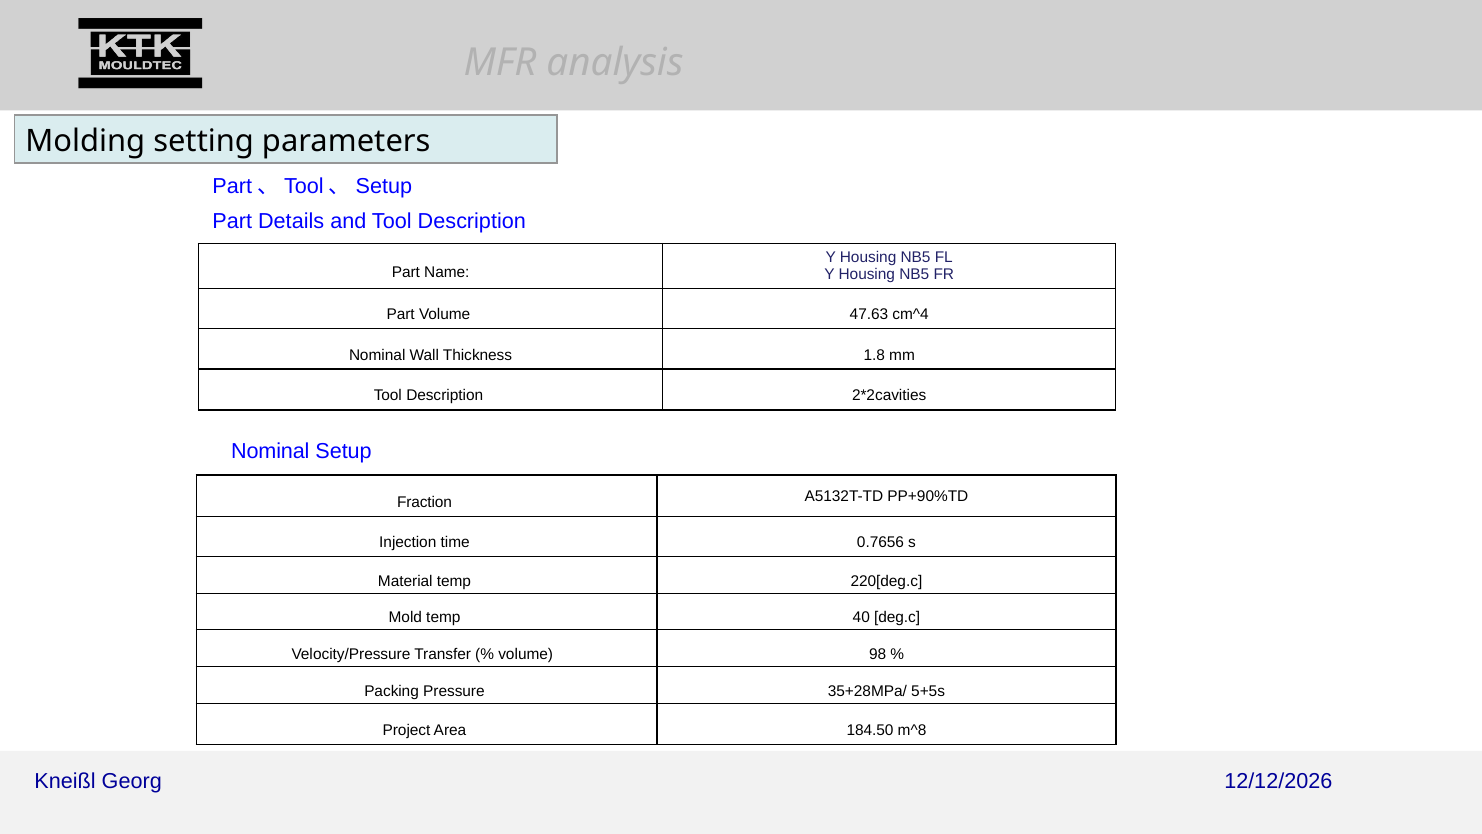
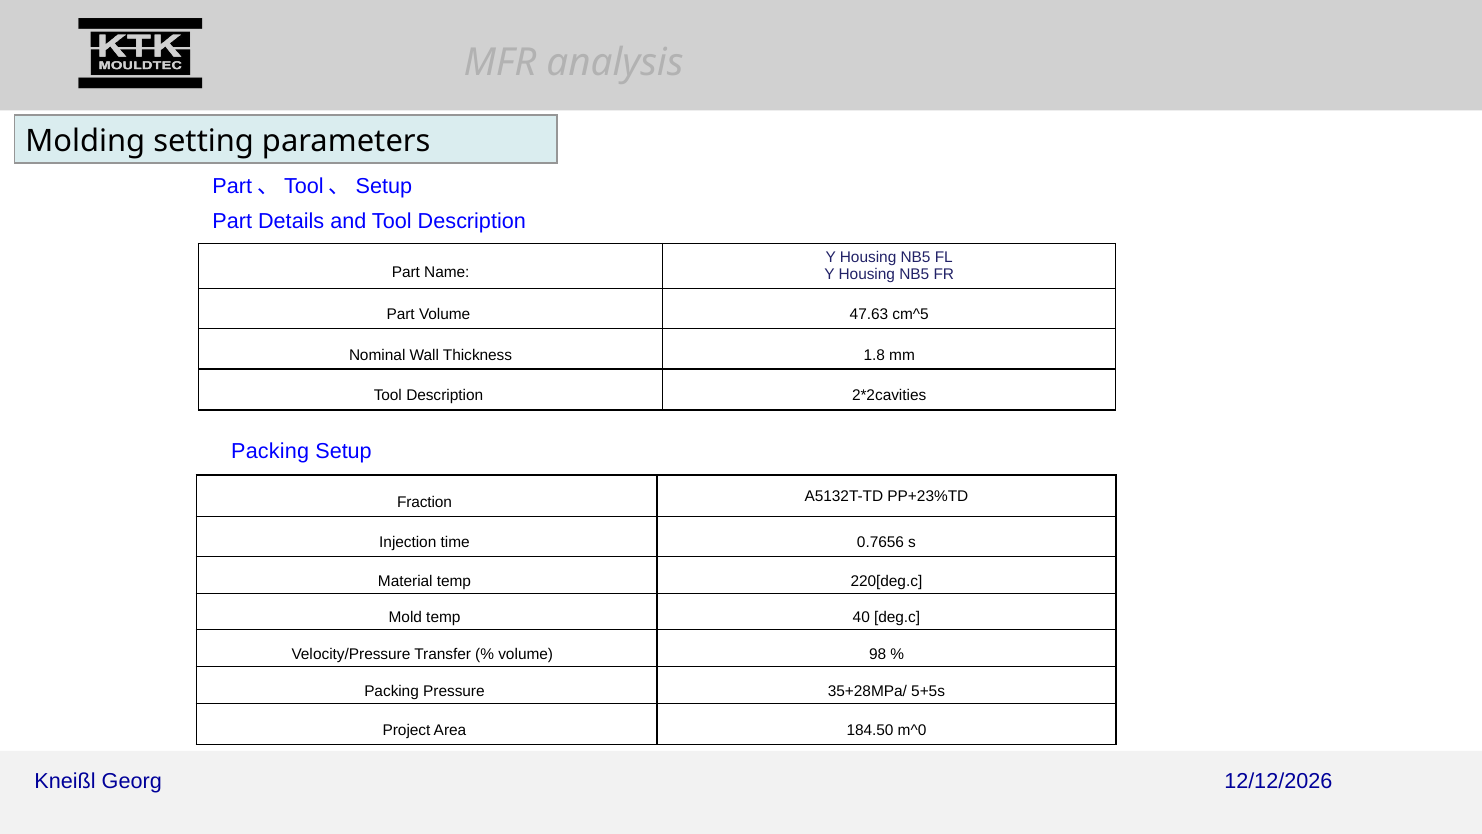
cm^4: cm^4 -> cm^5 (911, 315)
Nominal: Nominal -> Packing (270, 452)
PP+90%TD: PP+90%TD -> PP+23%TD (928, 496)
m^8: m^8 -> m^0 (912, 730)
